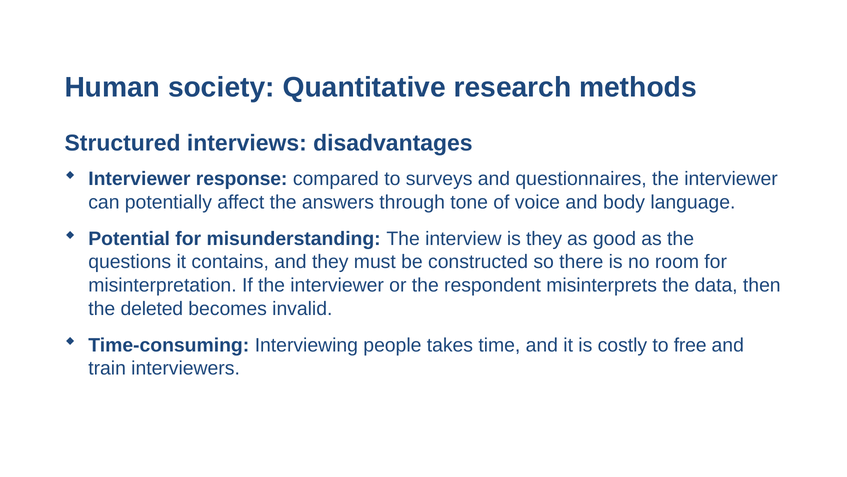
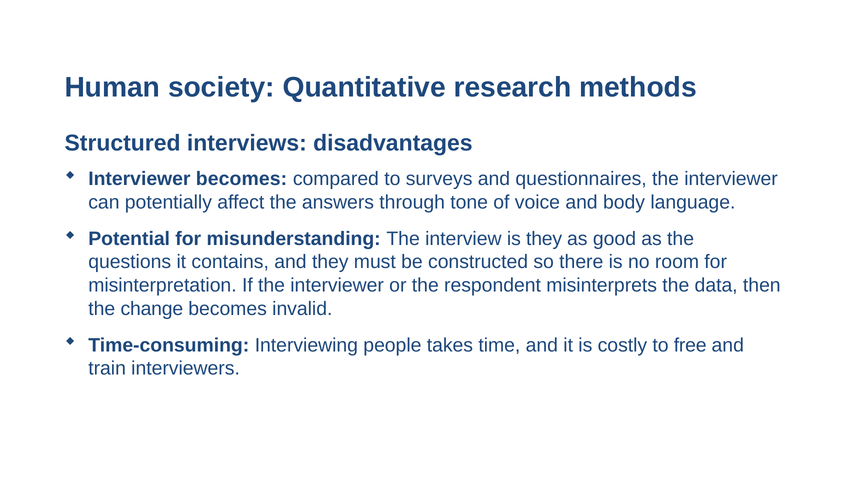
Interviewer response: response -> becomes (242, 179)
deleted: deleted -> change (152, 308)
